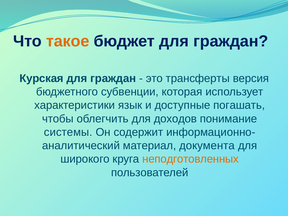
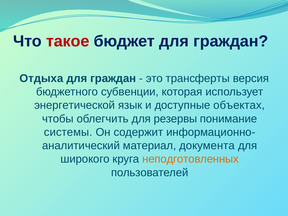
такое colour: orange -> red (68, 41)
Курская: Курская -> Отдыха (41, 78)
характеристики: характеристики -> энергетической (75, 105)
погашать: погашать -> объектах (239, 105)
доходов: доходов -> резервы (175, 119)
